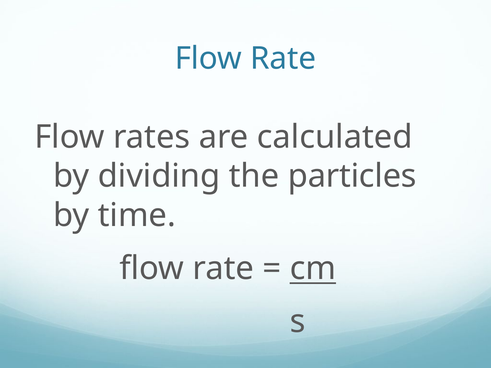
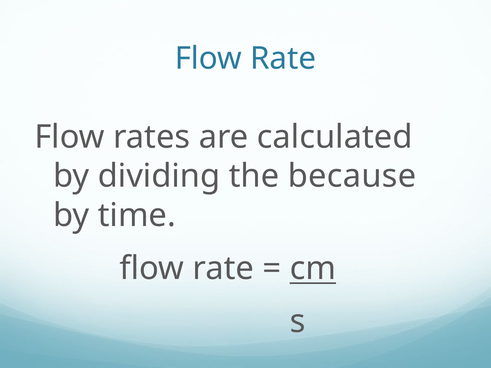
particles: particles -> because (352, 176)
